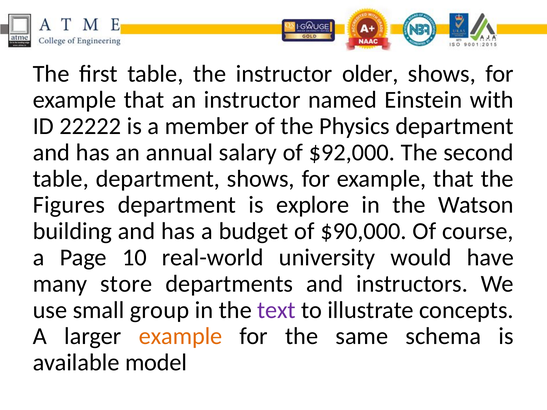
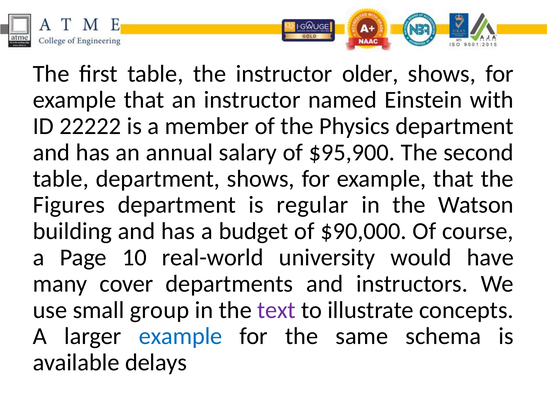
$92,000: $92,000 -> $95,900 (352, 153)
explore: explore -> regular (313, 205)
store: store -> cover (126, 284)
example colour: orange -> blue (181, 336)
model: model -> delays (156, 363)
